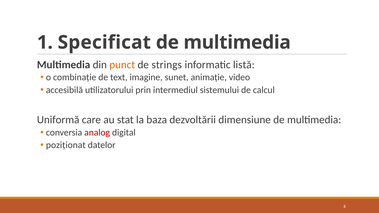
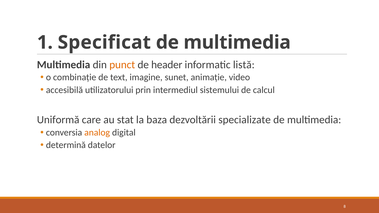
strings: strings -> header (167, 65)
dimensiune: dimensiune -> specializate (245, 120)
analog colour: red -> orange (97, 133)
poziționat: poziționat -> determină (66, 145)
